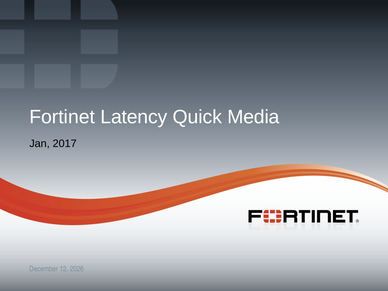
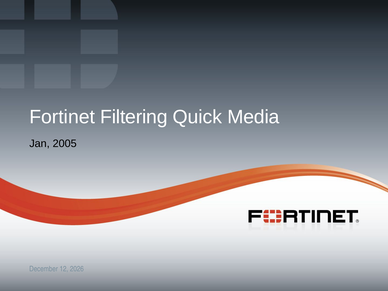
Latency: Latency -> Filtering (134, 117)
2017: 2017 -> 2005 (65, 144)
